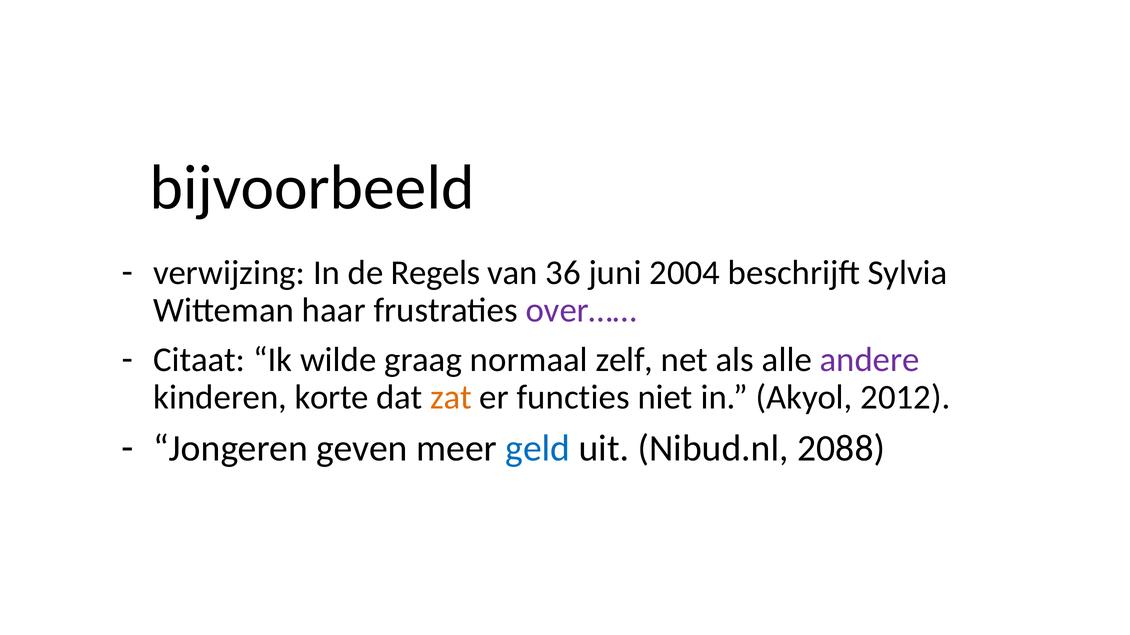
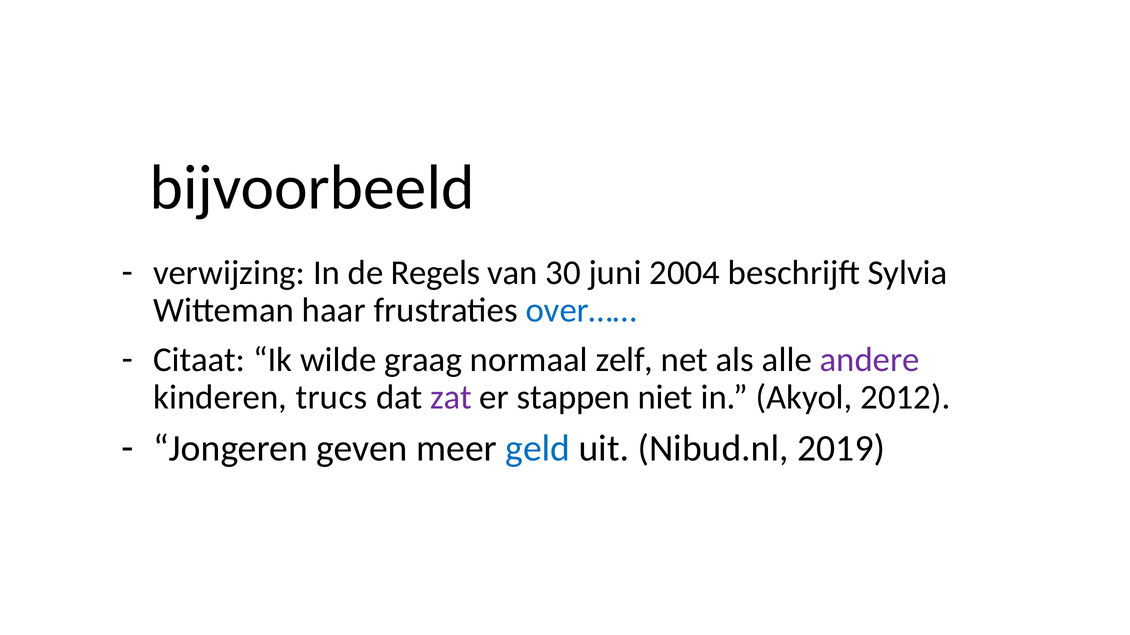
36: 36 -> 30 (563, 273)
over…… colour: purple -> blue (581, 311)
korte: korte -> trucs (331, 398)
zat colour: orange -> purple (451, 398)
functies: functies -> stappen (573, 398)
2088: 2088 -> 2019 (841, 449)
